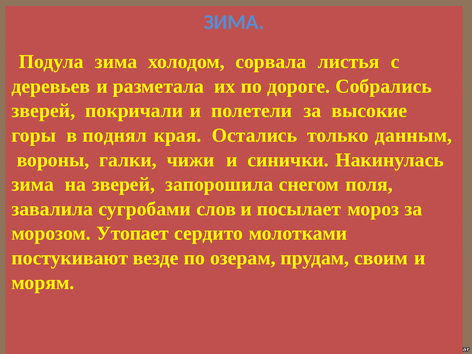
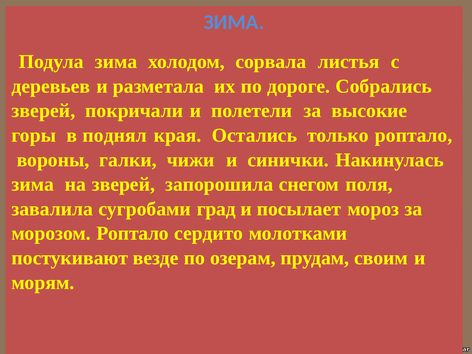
только данным: данным -> роптало (414, 135)
слов: слов -> град (216, 209)
морозом Утопает: Утопает -> Роптало (133, 233)
